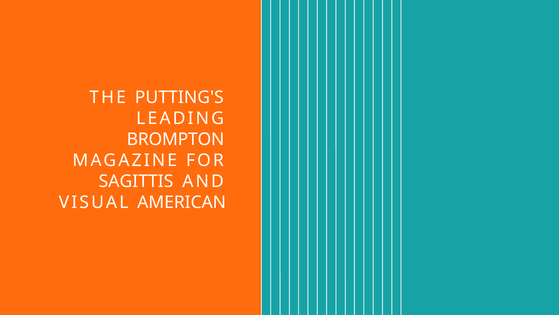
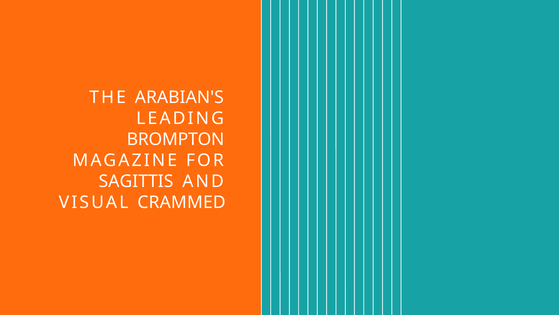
PUTTING'S: PUTTING'S -> ARABIAN'S (179, 97)
AMERICAN: AMERICAN -> CRAMMED (182, 202)
